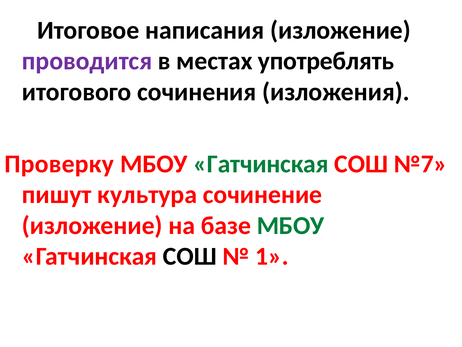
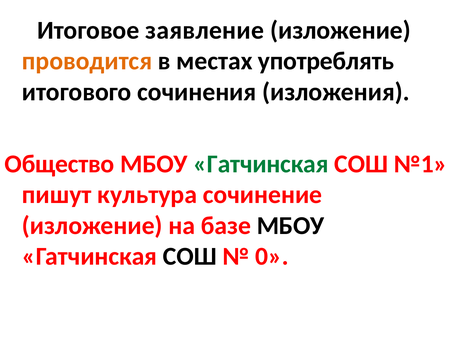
написания: написания -> заявление (205, 30)
проводится colour: purple -> orange (87, 61)
Проверку: Проверку -> Общество (60, 164)
№7: №7 -> №1 (421, 164)
МБОУ colour: green -> black (291, 225)
1: 1 -> 0 (272, 256)
